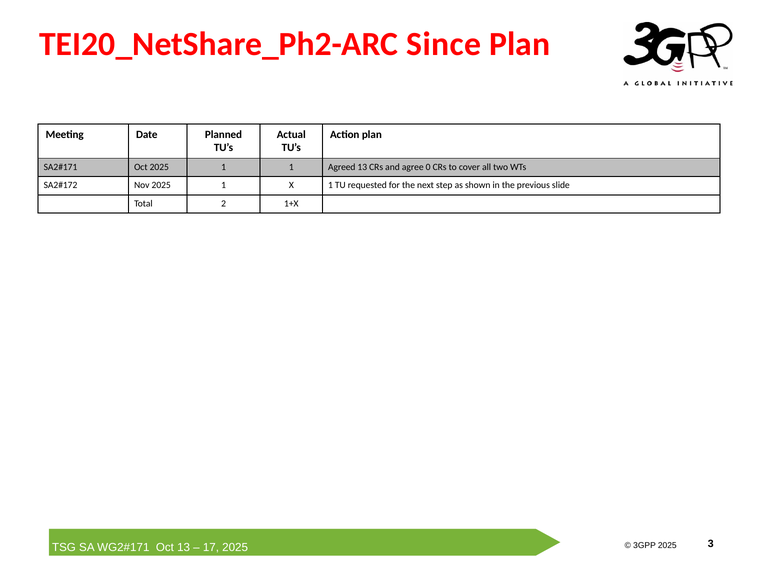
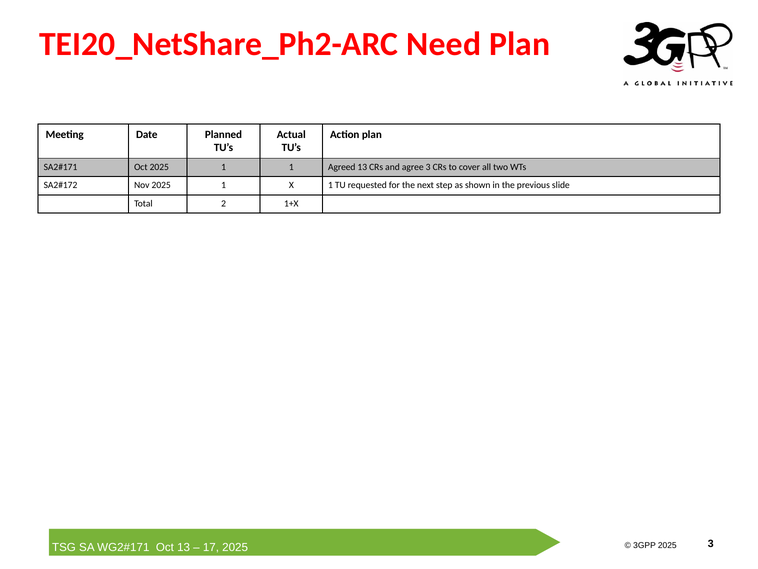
Since: Since -> Need (444, 44)
agree 0: 0 -> 3 (428, 167)
